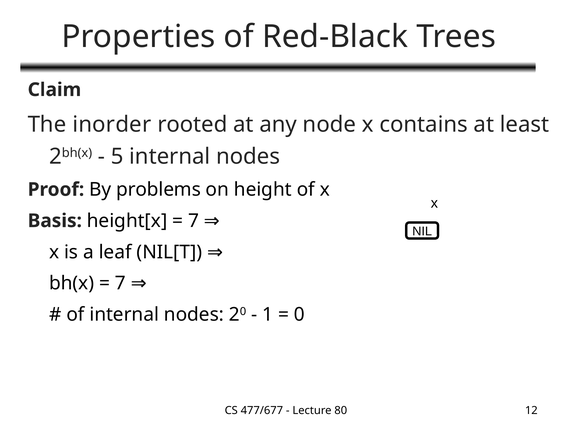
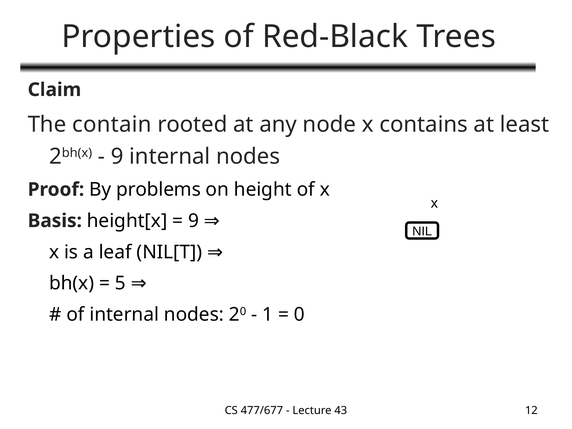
inorder: inorder -> contain (112, 125)
5: 5 -> 9 (117, 157)
7: 7 -> 9 (194, 221)
7: 7 -> 5 (120, 283)
80: 80 -> 43 (341, 411)
